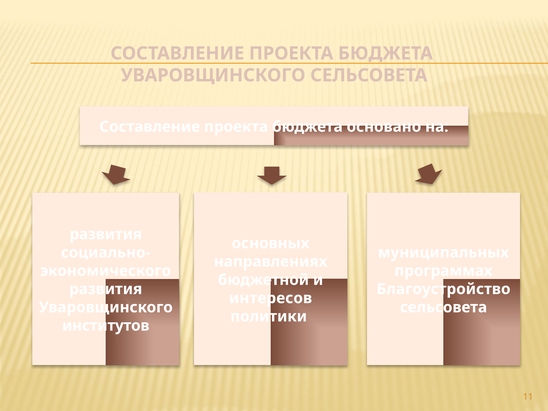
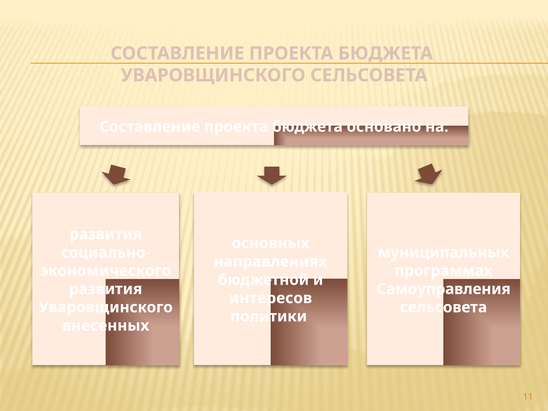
Благоустройство: Благоустройство -> Самоуправления (444, 289)
институтов: институтов -> внесенных (106, 326)
